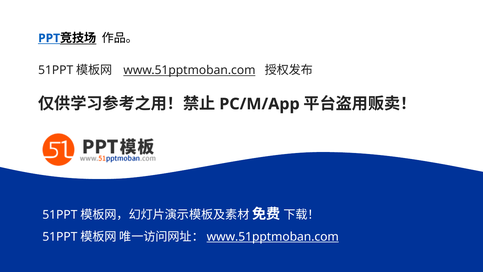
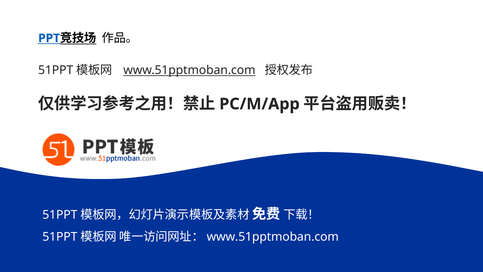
www.51pptmoban.com underline: present -> none (273, 237)
